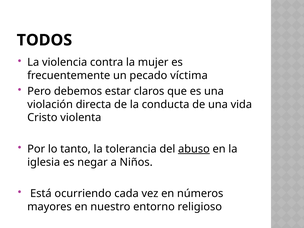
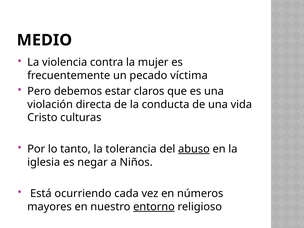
TODOS: TODOS -> MEDIO (44, 40)
violenta: violenta -> culturas (81, 118)
entorno underline: none -> present (154, 207)
